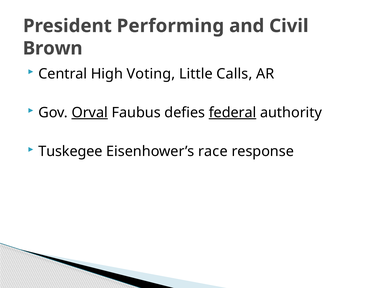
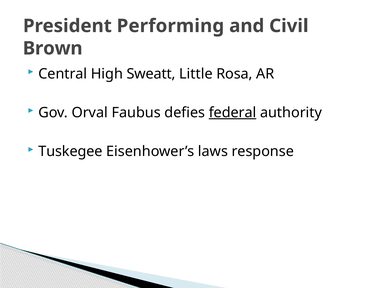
Voting: Voting -> Sweatt (151, 74)
Calls: Calls -> Rosa (234, 74)
Orval underline: present -> none (90, 113)
race: race -> laws (213, 151)
